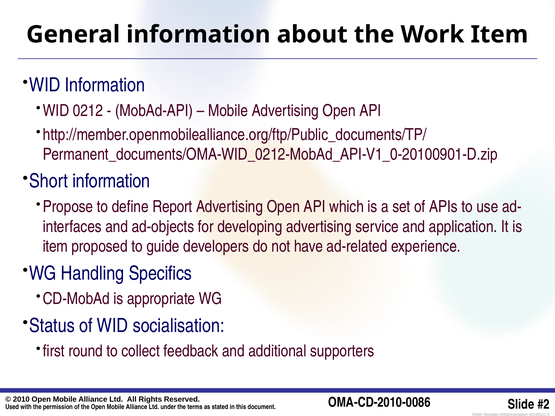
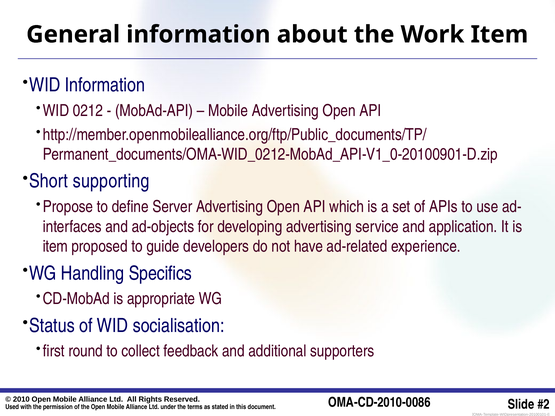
Short information: information -> supporting (111, 181)
Report: Report -> Server (172, 207)
